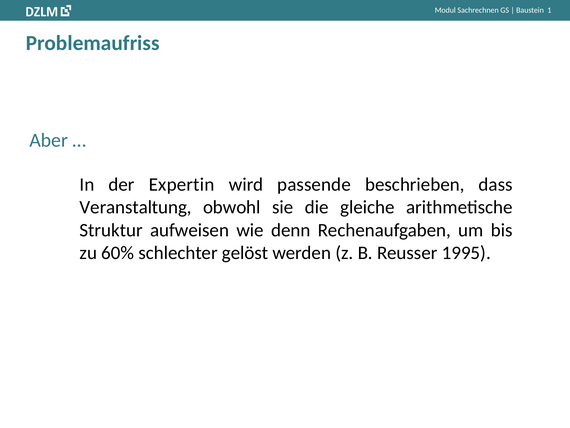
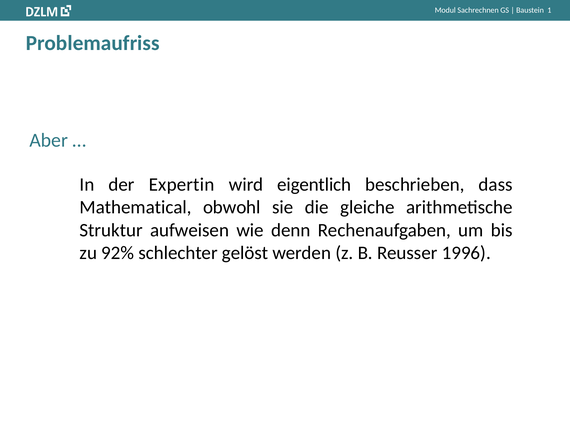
passende: passende -> eigentlich (314, 184)
Veranstaltung: Veranstaltung -> Mathematical (136, 207)
60%: 60% -> 92% (118, 253)
1995: 1995 -> 1996 (466, 253)
